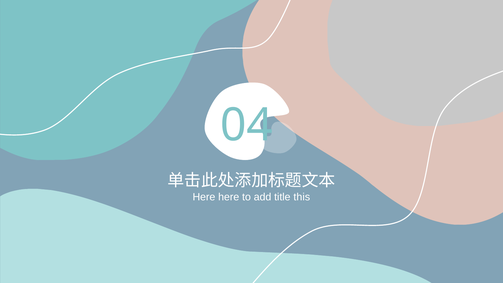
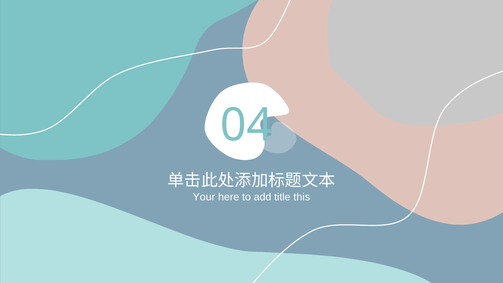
Here: Here -> Your (204, 197)
